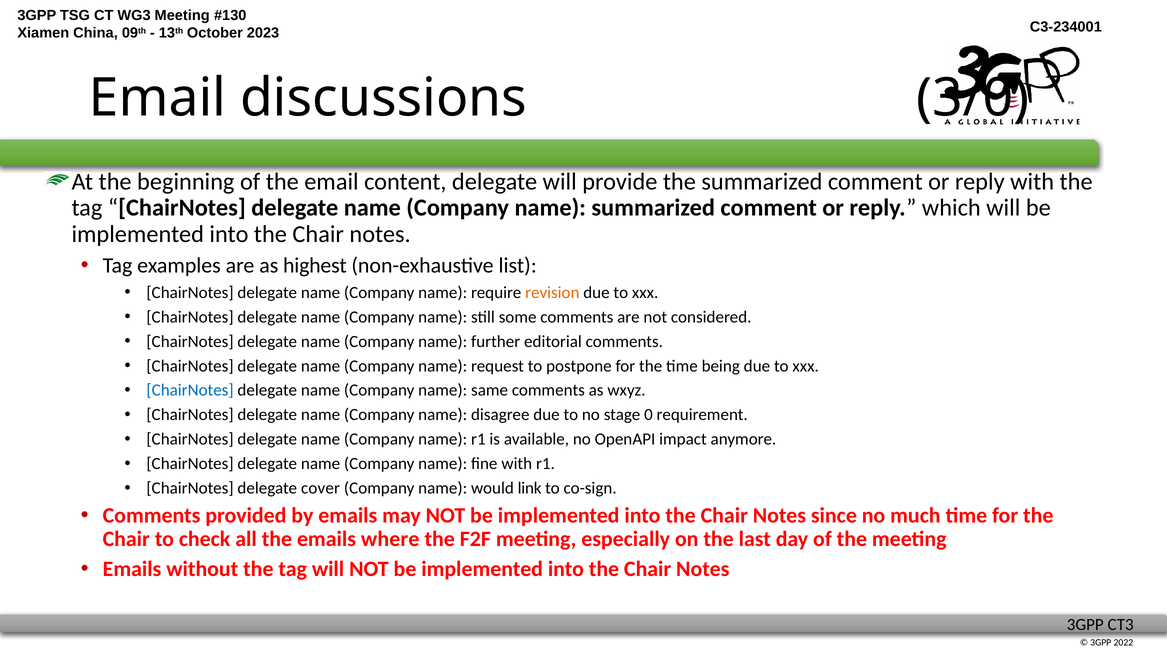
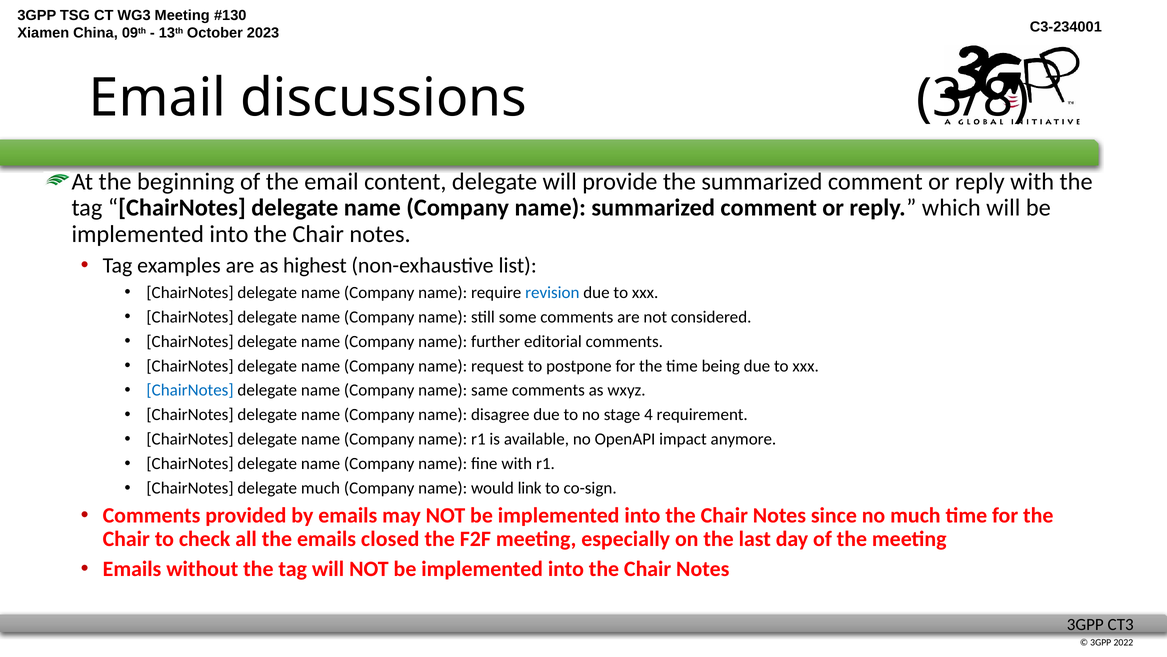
3/0: 3/0 -> 3/8 (973, 98)
revision colour: orange -> blue (552, 292)
0: 0 -> 4 (649, 414)
delegate cover: cover -> much (321, 488)
where: where -> closed (390, 539)
